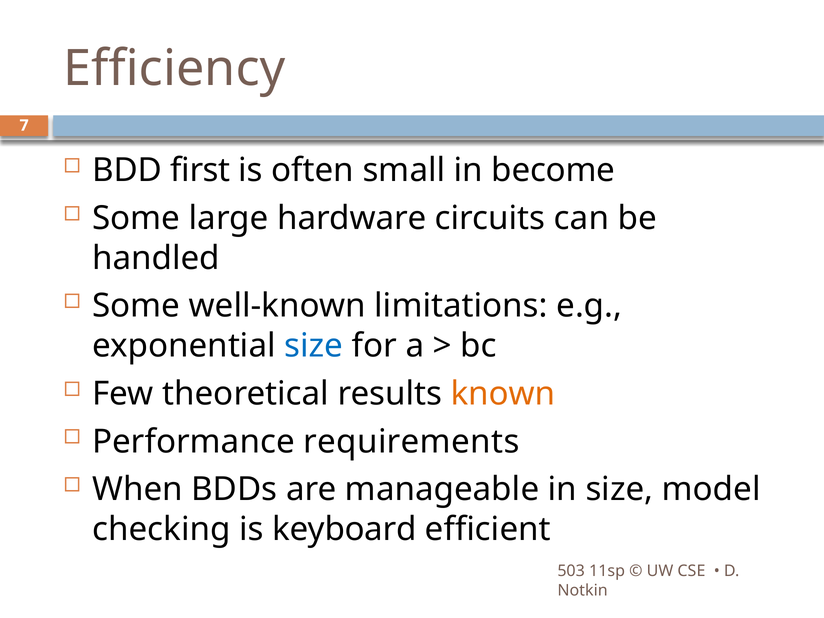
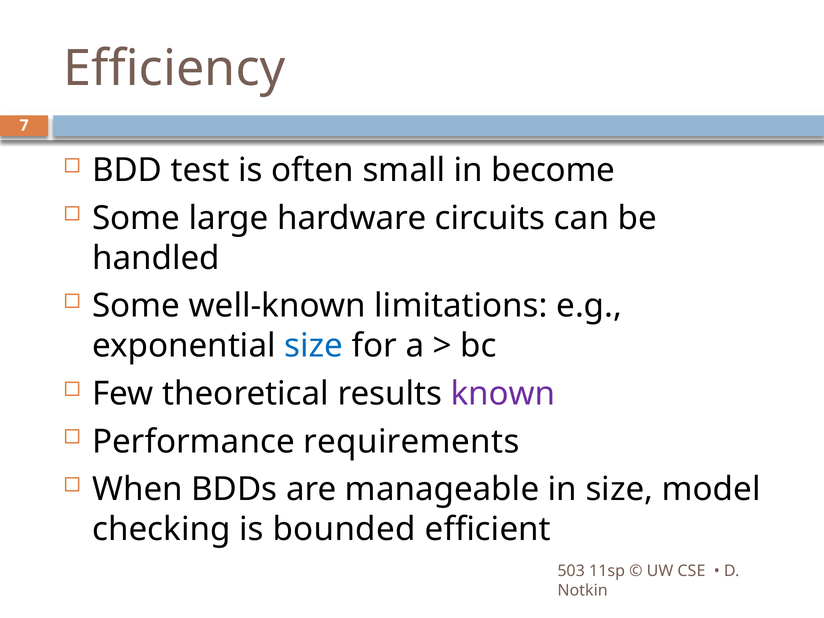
first: first -> test (200, 170)
known colour: orange -> purple (503, 394)
keyboard: keyboard -> bounded (344, 529)
